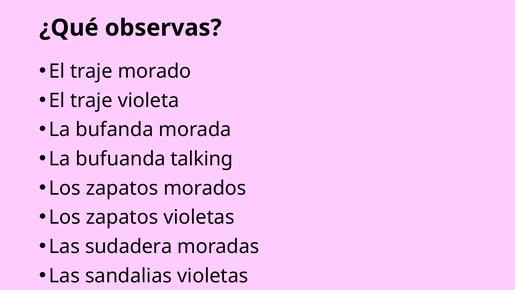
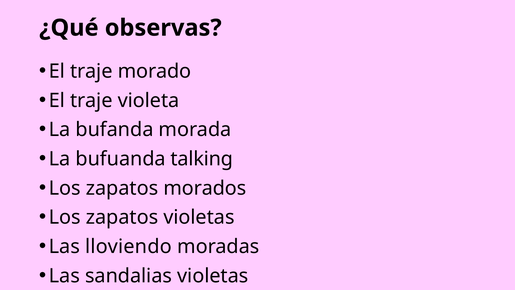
sudadera: sudadera -> lloviendo (128, 246)
